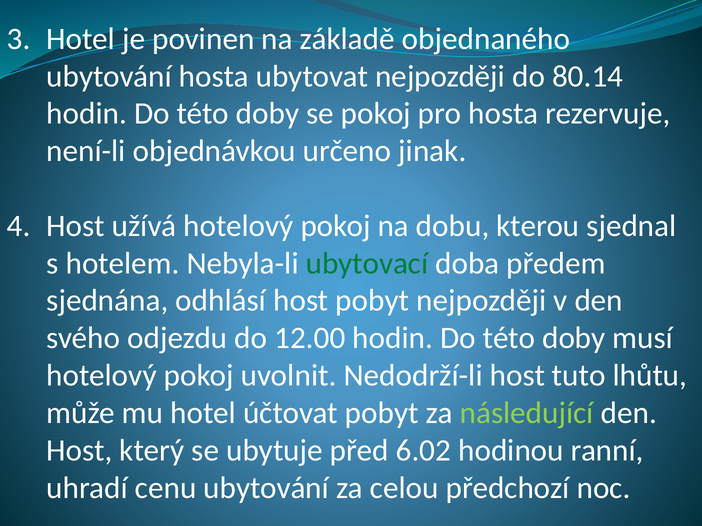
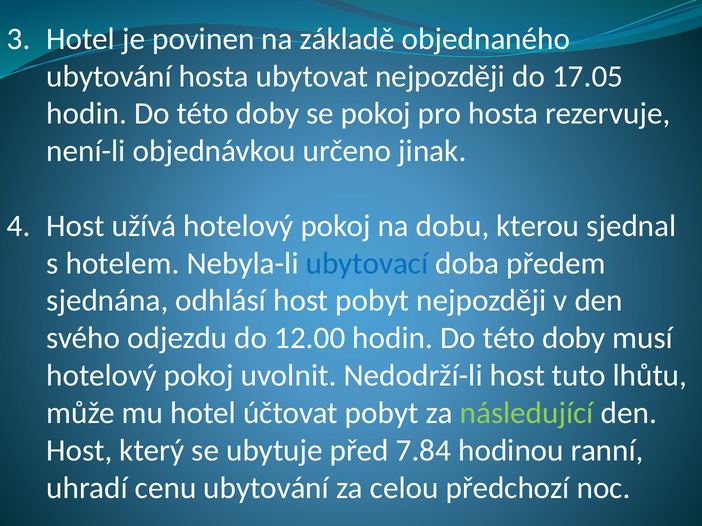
80.14: 80.14 -> 17.05 (588, 76)
ubytovací colour: green -> blue (367, 264)
6.02: 6.02 -> 7.84 (423, 451)
